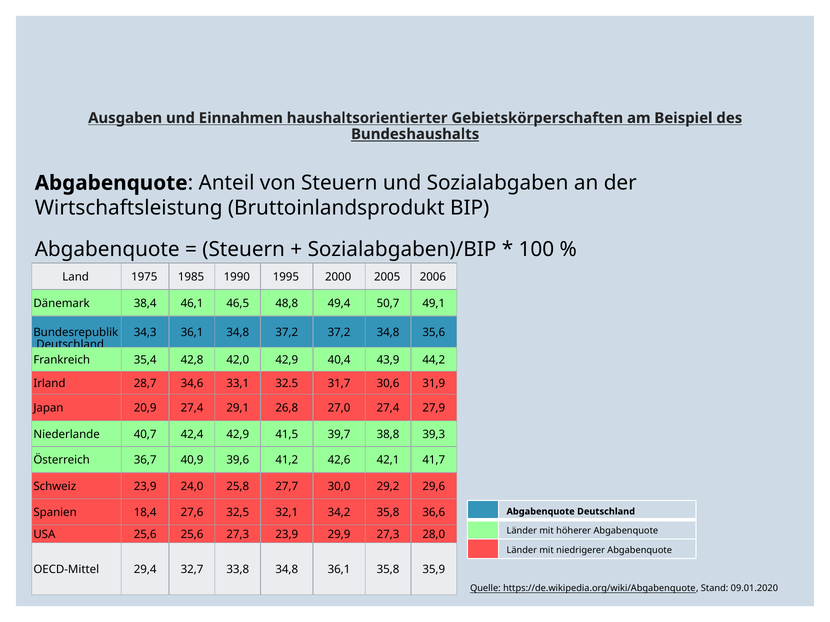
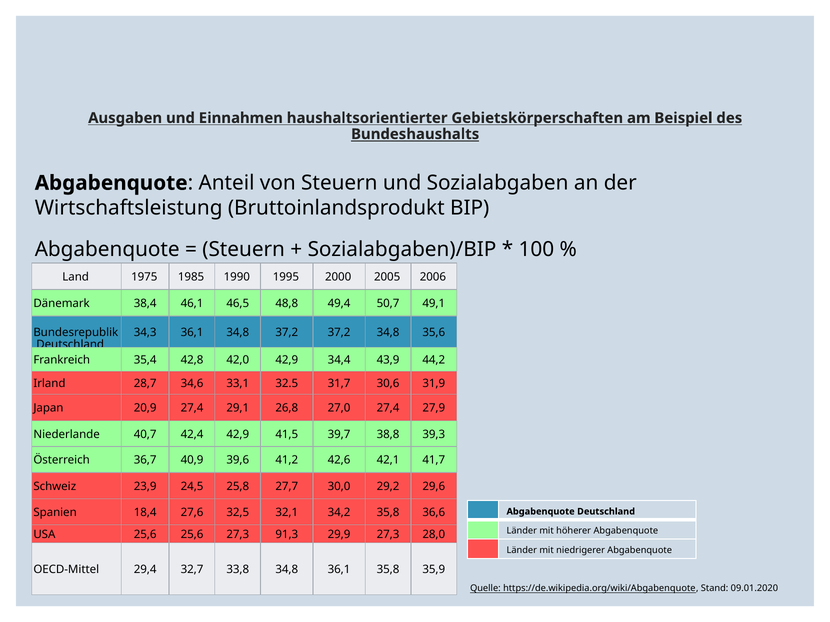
40,4: 40,4 -> 34,4 (339, 360)
24,0: 24,0 -> 24,5 (192, 487)
27,3 23,9: 23,9 -> 91,3 (287, 535)
